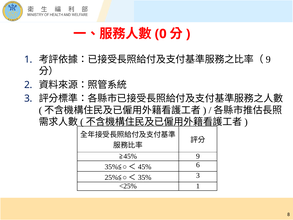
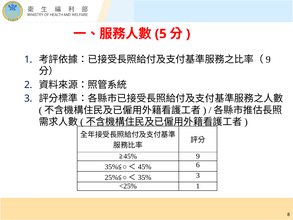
0: 0 -> 5 (161, 34)
